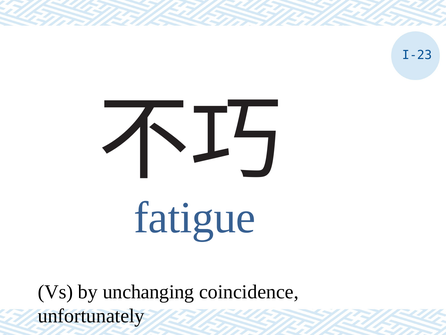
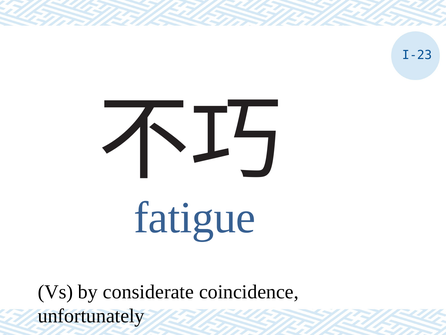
unchanging: unchanging -> considerate (148, 292)
